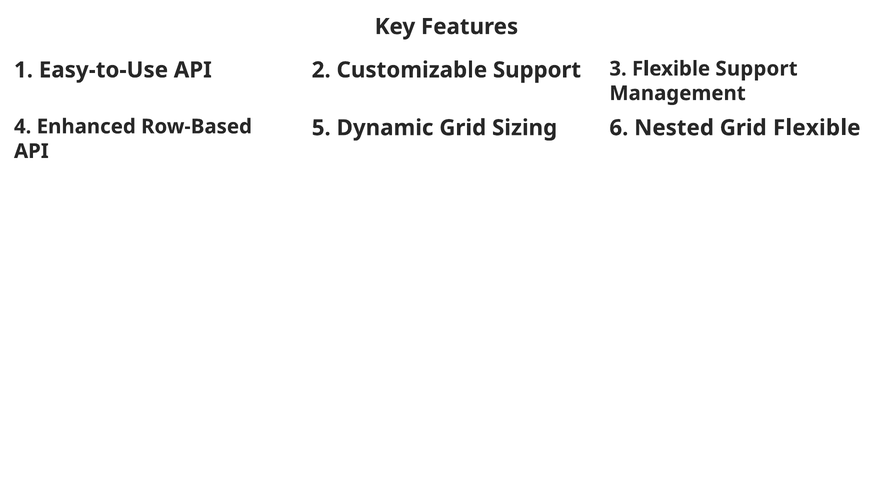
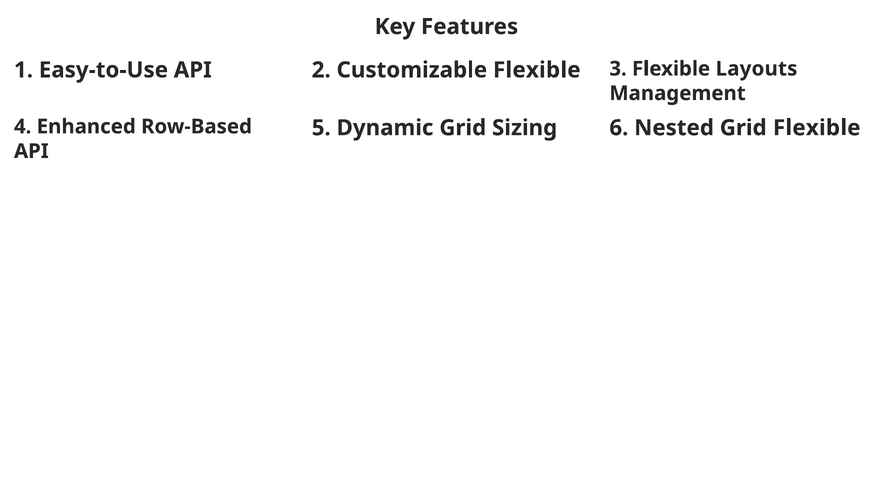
Customizable Support: Support -> Flexible (537, 70)
Flexible Support: Support -> Layouts (757, 69)
